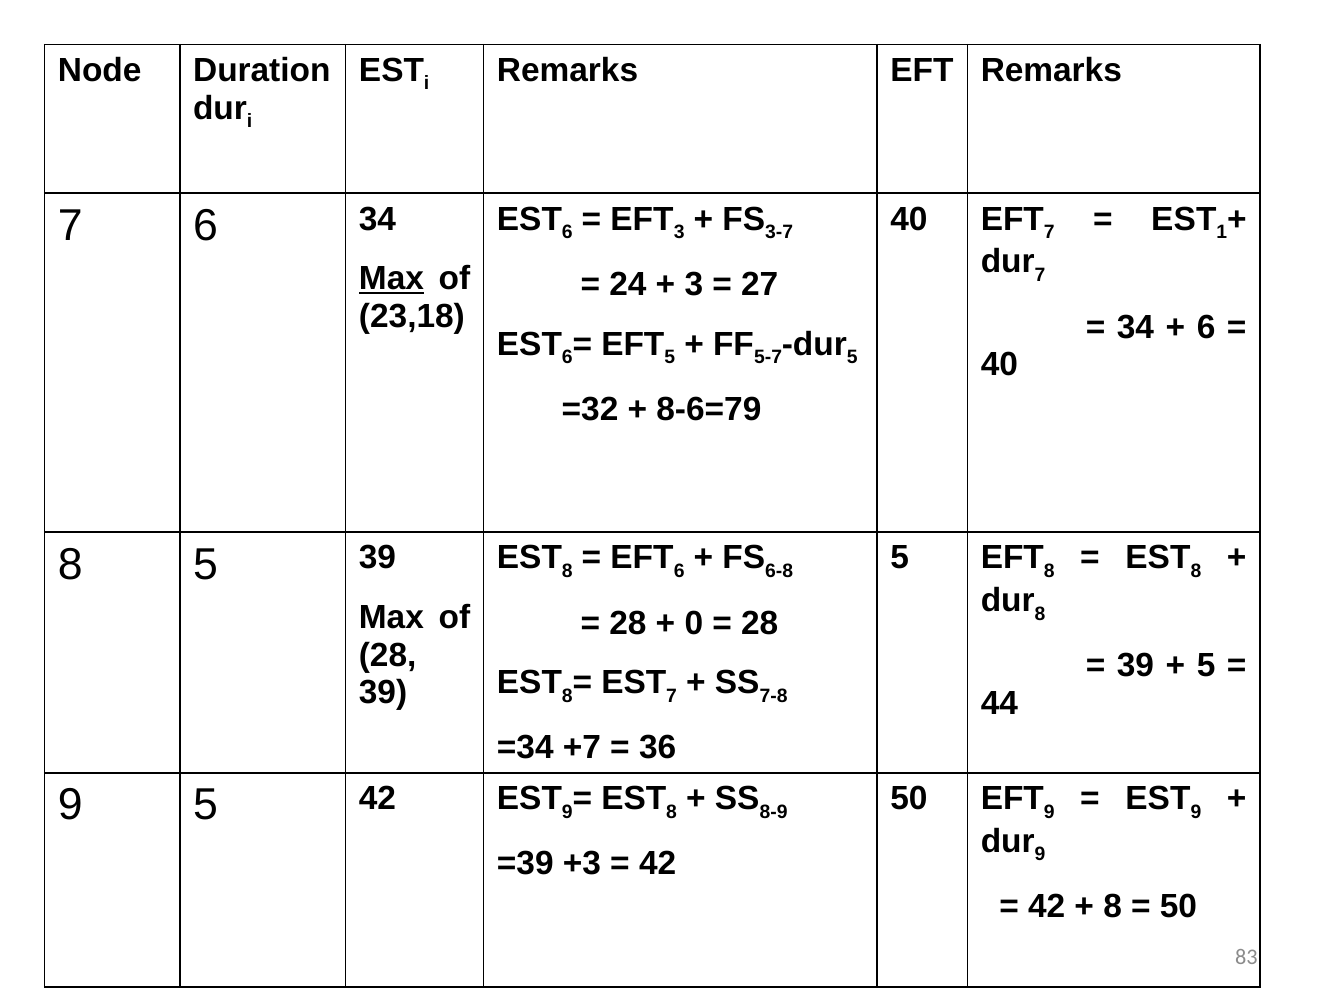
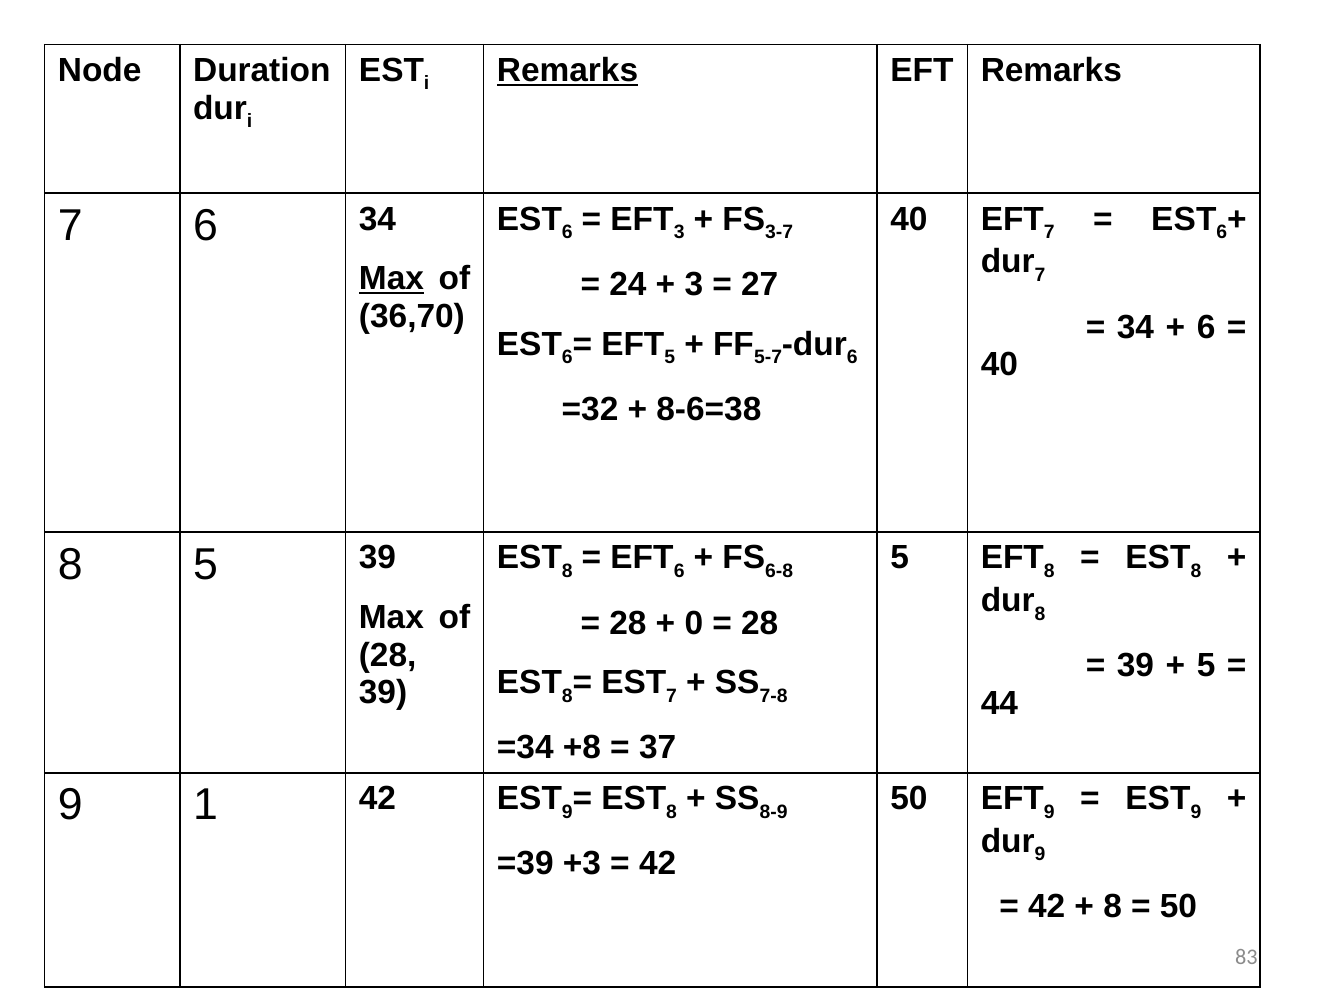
Remarks underline: none -> present (568, 71)
1: 1 -> 6 (1222, 232)
23,18: 23,18 -> 36,70 (412, 317)
5: 5 -> 6 (852, 357)
8-6=79: 8-6=79 -> 8-6=38 (709, 409)
+7: +7 -> +8 (582, 748)
36: 36 -> 37 (658, 748)
9 5: 5 -> 1 (206, 805)
